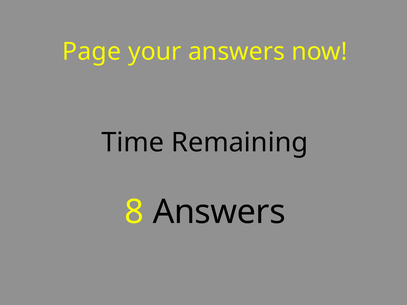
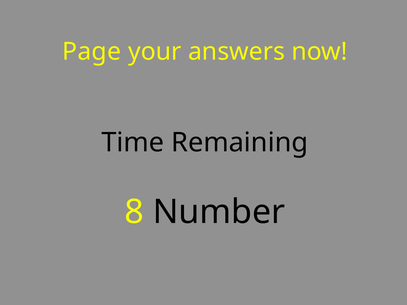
8 Answers: Answers -> Number (219, 212)
